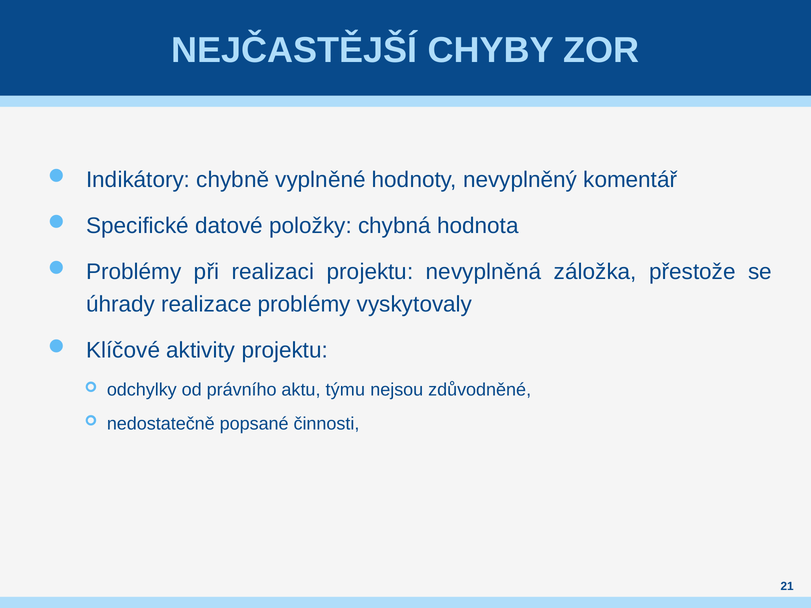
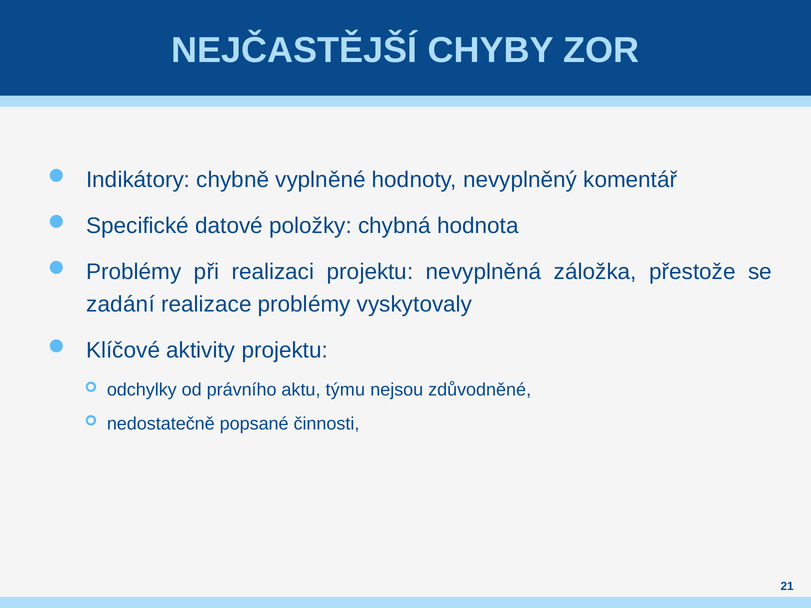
úhrady: úhrady -> zadání (121, 305)
